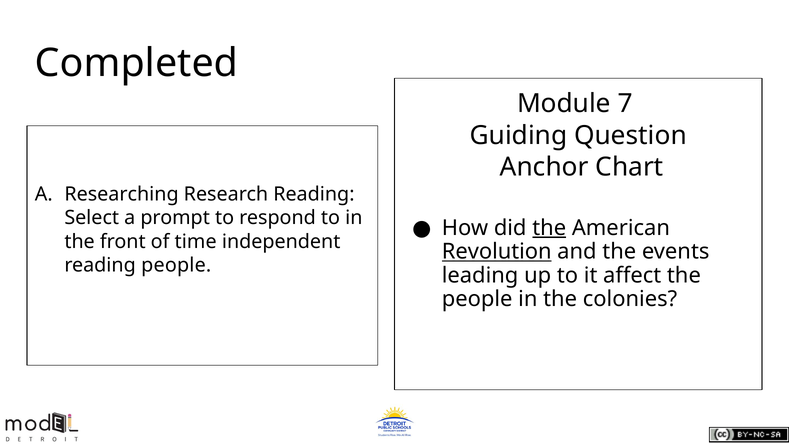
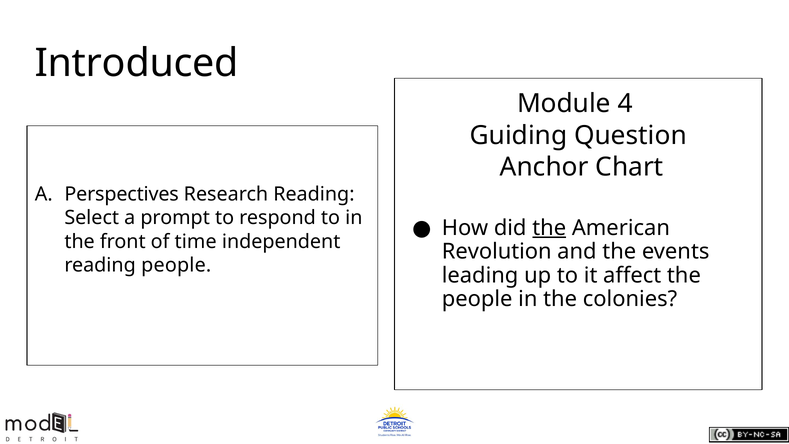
Completed: Completed -> Introduced (137, 63)
7: 7 -> 4 (625, 104)
Researching: Researching -> Perspectives (122, 194)
Revolution underline: present -> none (497, 251)
